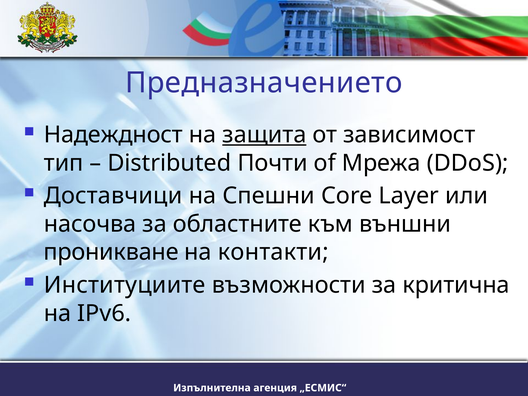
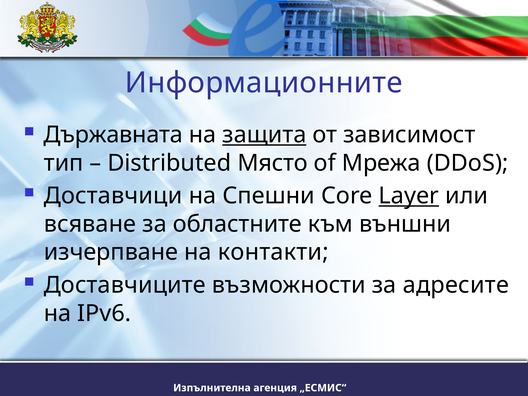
Предназначението: Предназначението -> Информационните (264, 83)
Надеждност: Надеждност -> Държавната (113, 135)
Почти: Почти -> Място (273, 163)
Layer underline: none -> present (409, 196)
насочва: насочва -> всяване (90, 224)
проникване: проникване -> изчерпване (111, 252)
Институциите: Институциите -> Доставчиците (125, 285)
критична: критична -> адресите (456, 285)
